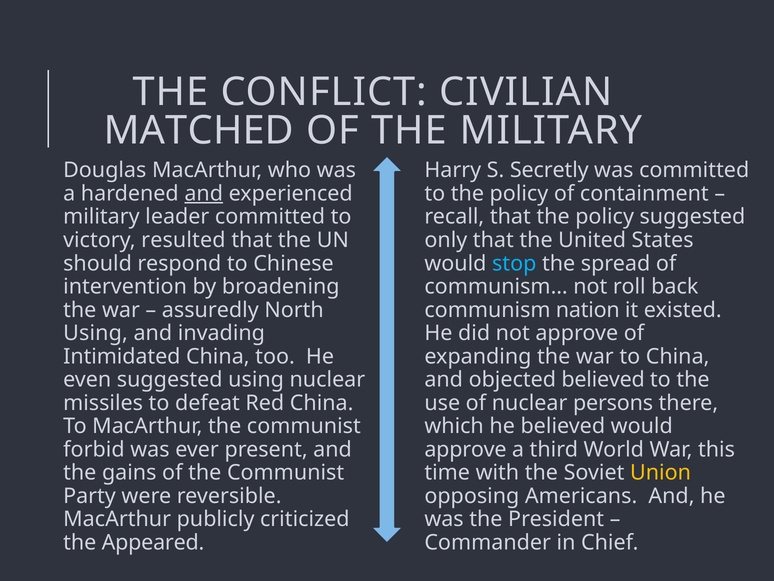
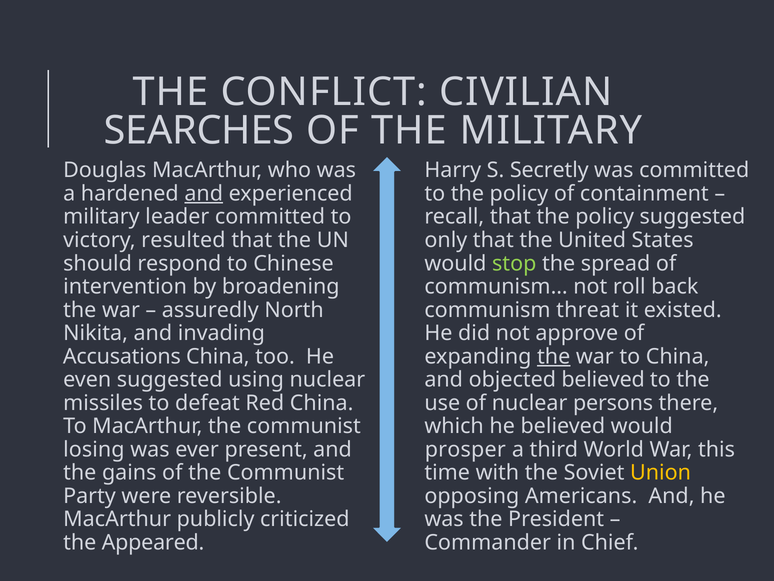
MATCHED: MATCHED -> SEARCHES (199, 130)
stop colour: light blue -> light green (514, 263)
nation: nation -> threat (588, 310)
Using: Using -> Nikita (96, 333)
Intimidated: Intimidated -> Accusations (122, 356)
the underline: none -> present (554, 356)
forbid: forbid -> losing (94, 449)
approve: approve -> prosper (465, 449)
